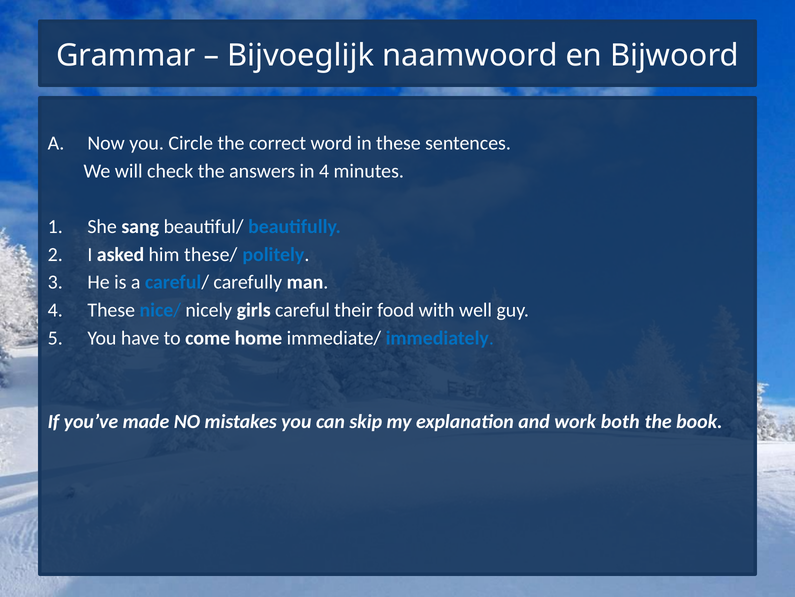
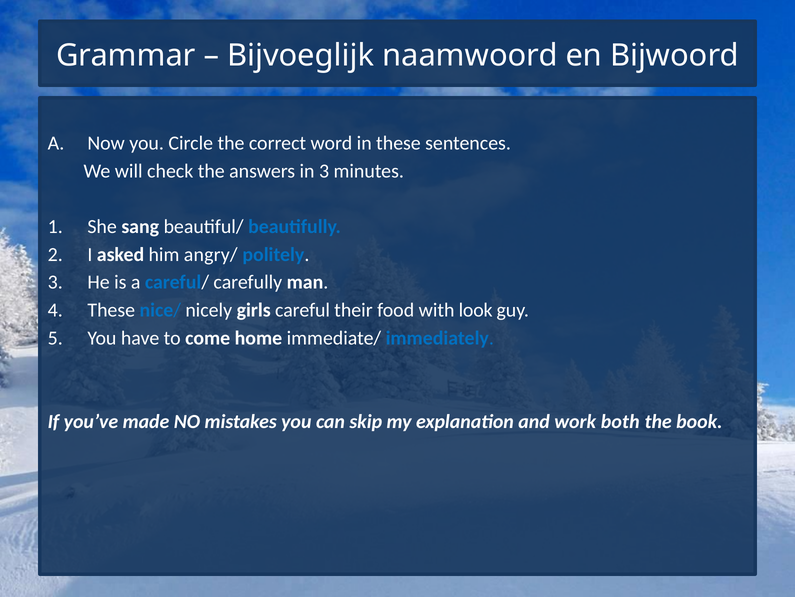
in 4: 4 -> 3 (324, 171)
these/: these/ -> angry/ (211, 254)
well: well -> look (476, 310)
